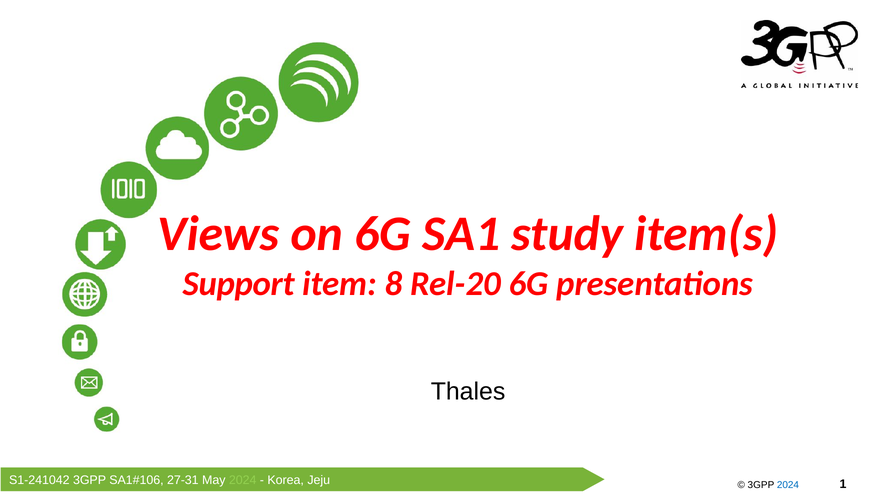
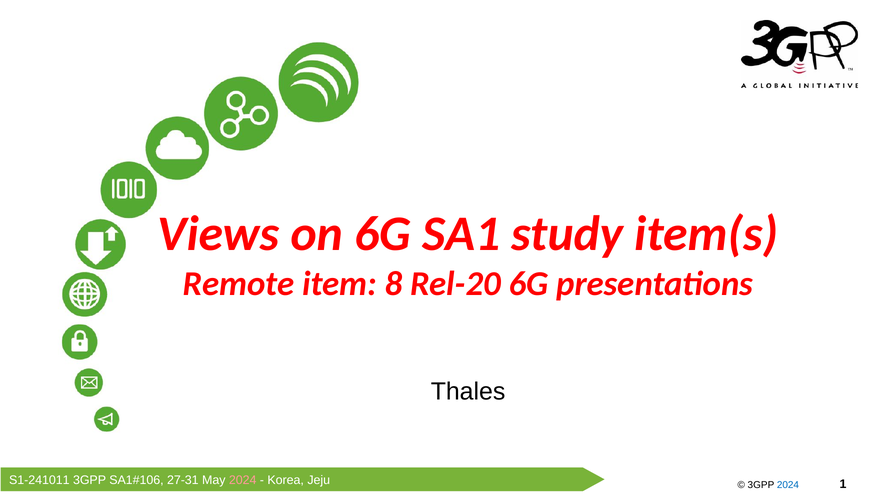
Support: Support -> Remote (239, 284)
S1-241042: S1-241042 -> S1-241011 (39, 481)
2024 colour: light green -> pink (243, 481)
